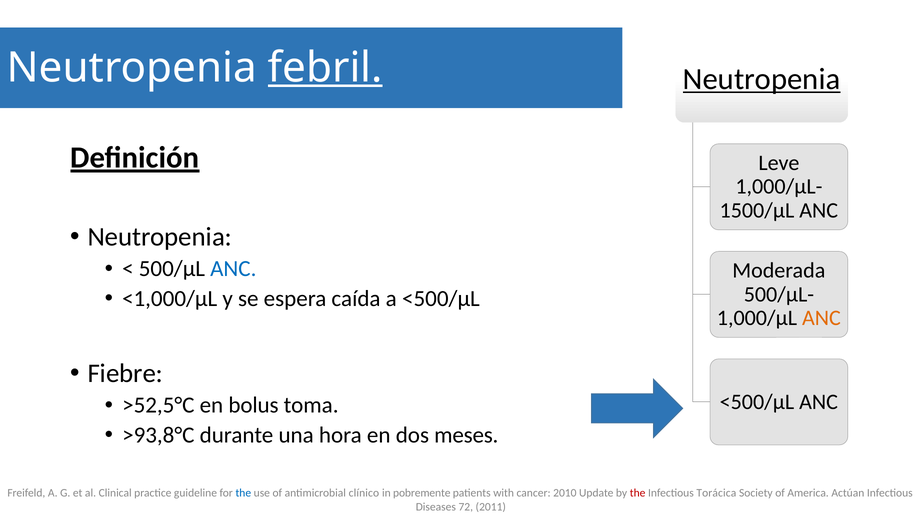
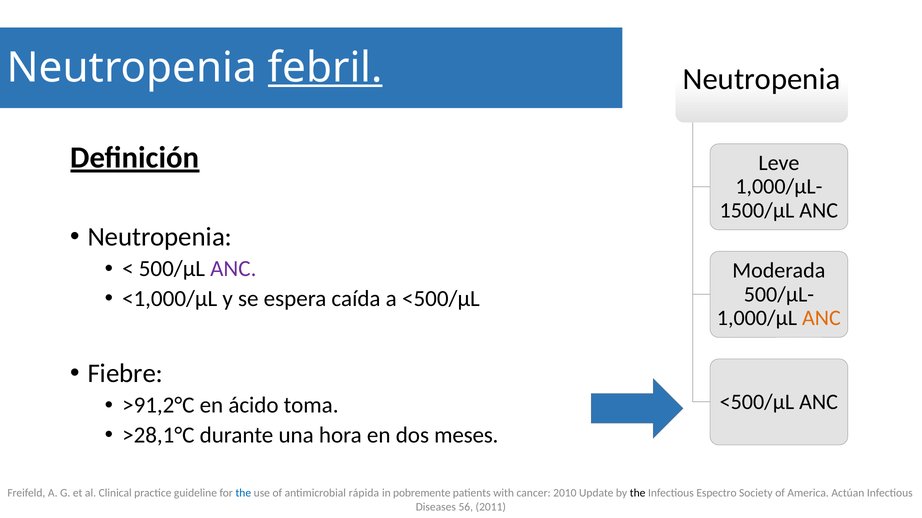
Neutropenia underline: present -> none (762, 79)
ANC colour: blue -> purple (233, 269)
>52,5°C: >52,5°C -> >91,2°C (158, 406)
bolus: bolus -> ácido (253, 406)
>93,8°C: >93,8°C -> >28,1°C (158, 435)
clínico: clínico -> rápida (364, 494)
the colour: red -> black (638, 494)
Torácica: Torácica -> Espectro (716, 494)
72: 72 -> 56 (466, 507)
